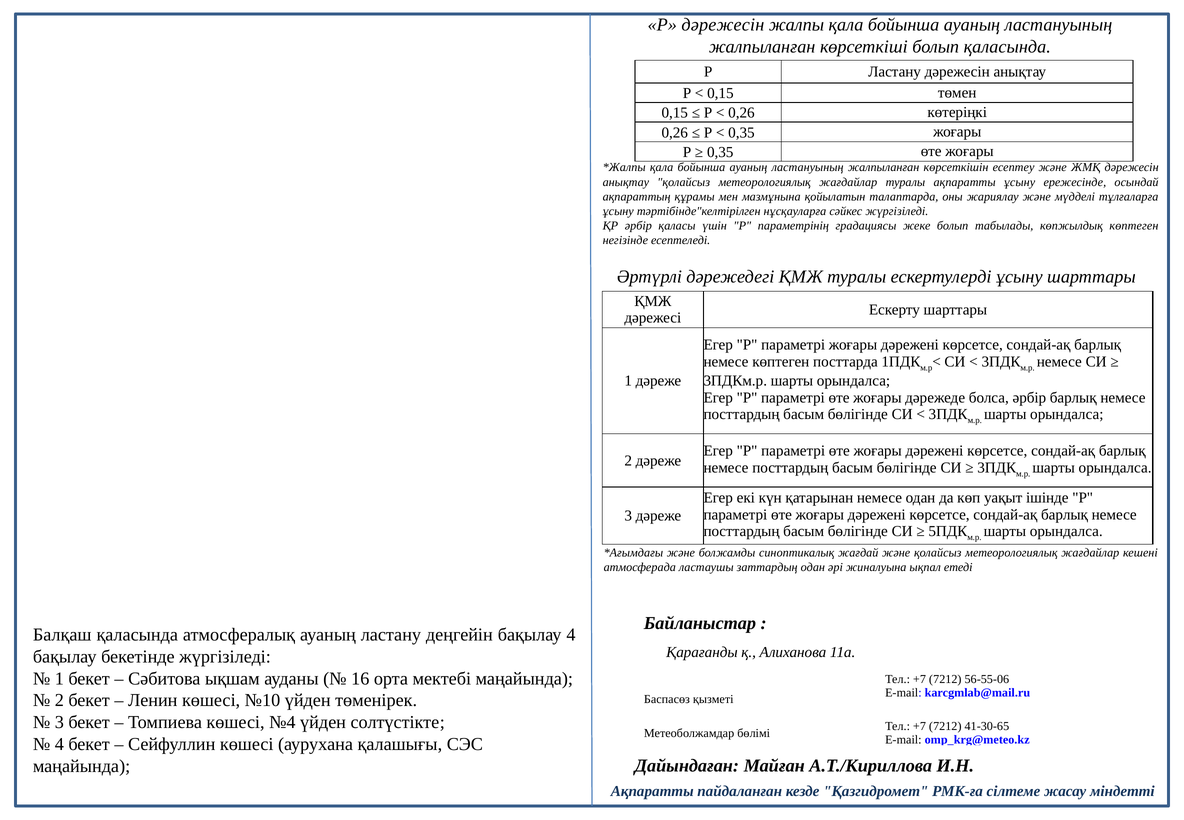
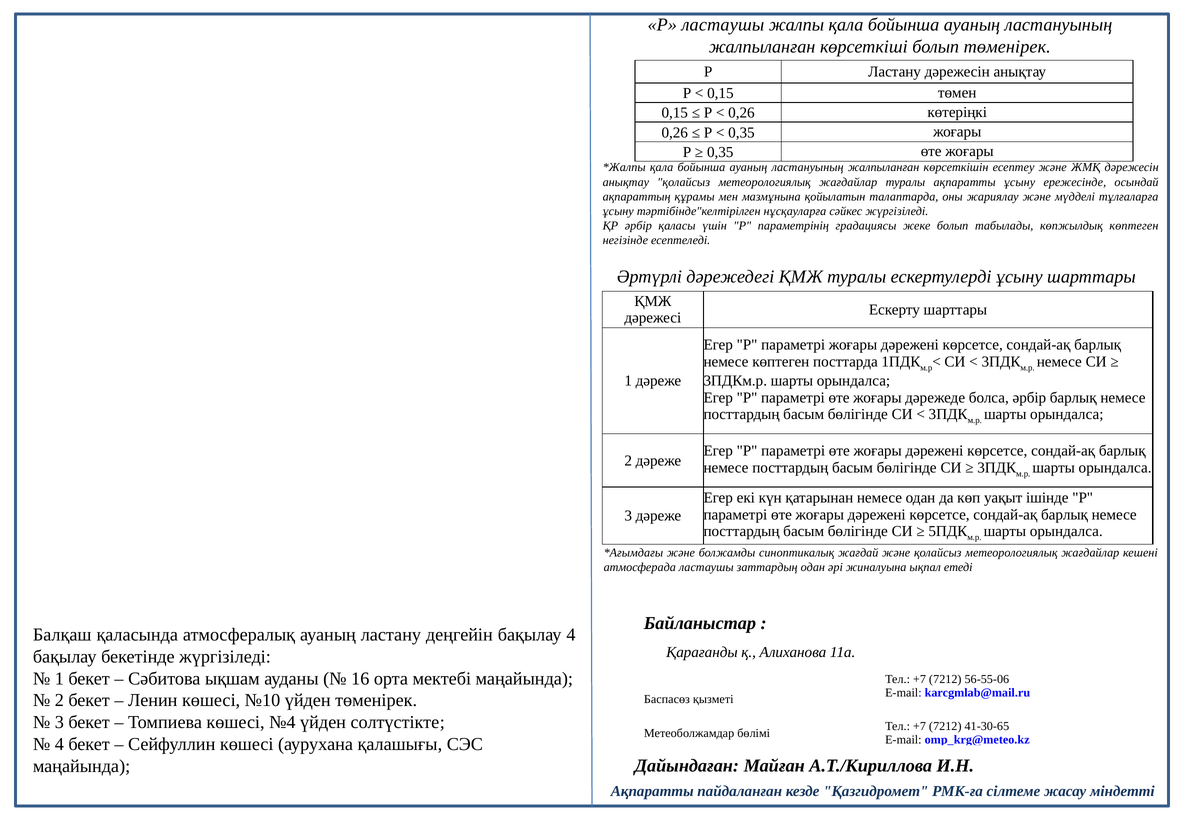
Р дәрежесін: дәрежесін -> ластаушы (723, 25)
болып қаласында: қаласында -> төменірек (1007, 47)
